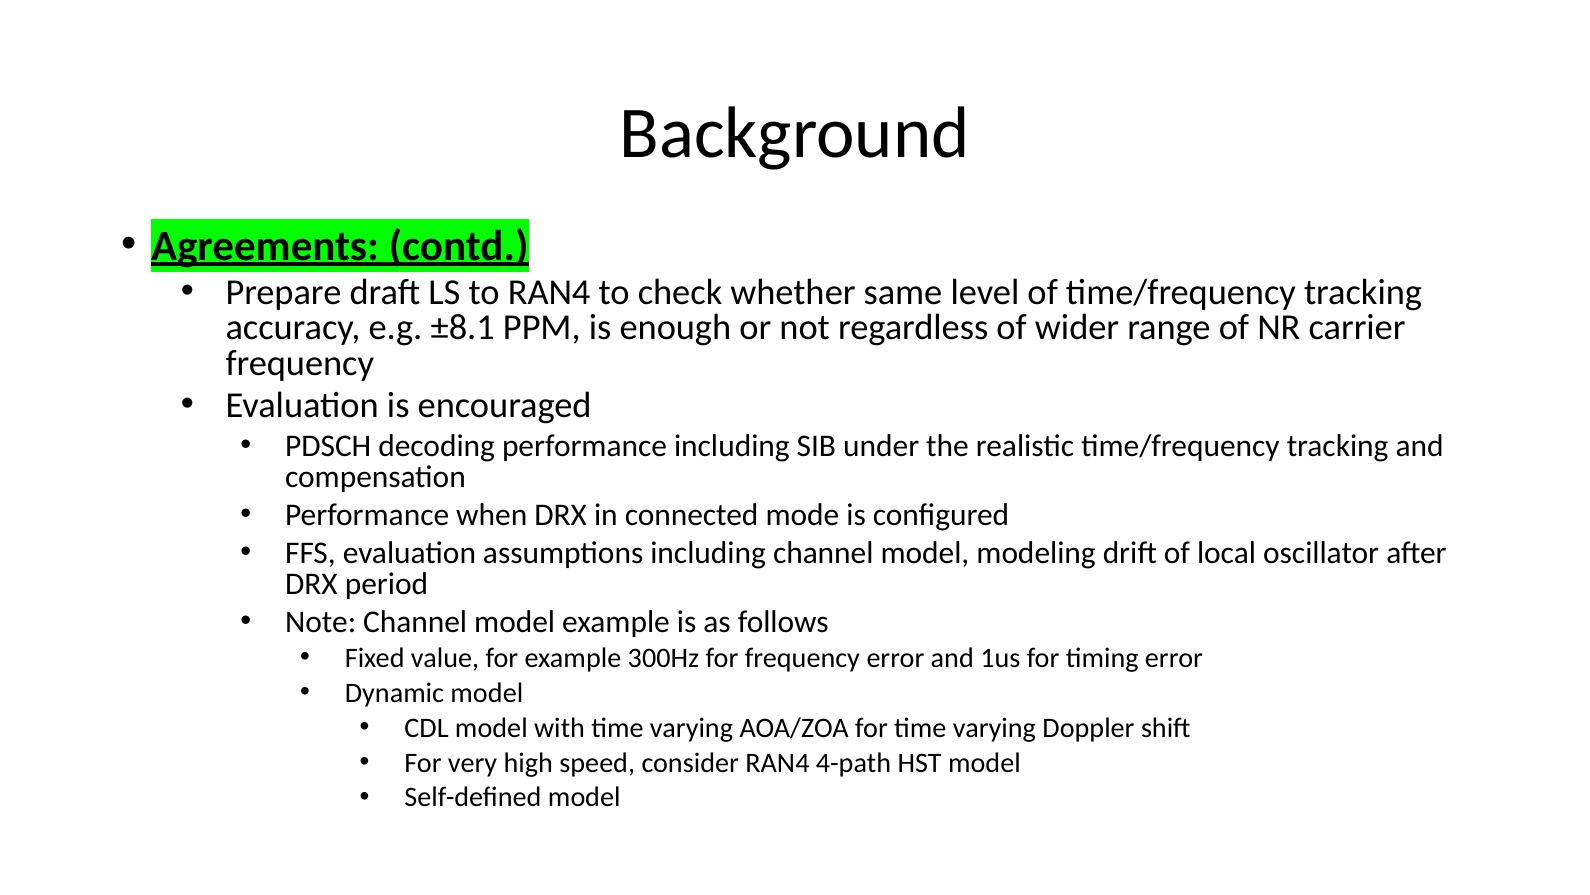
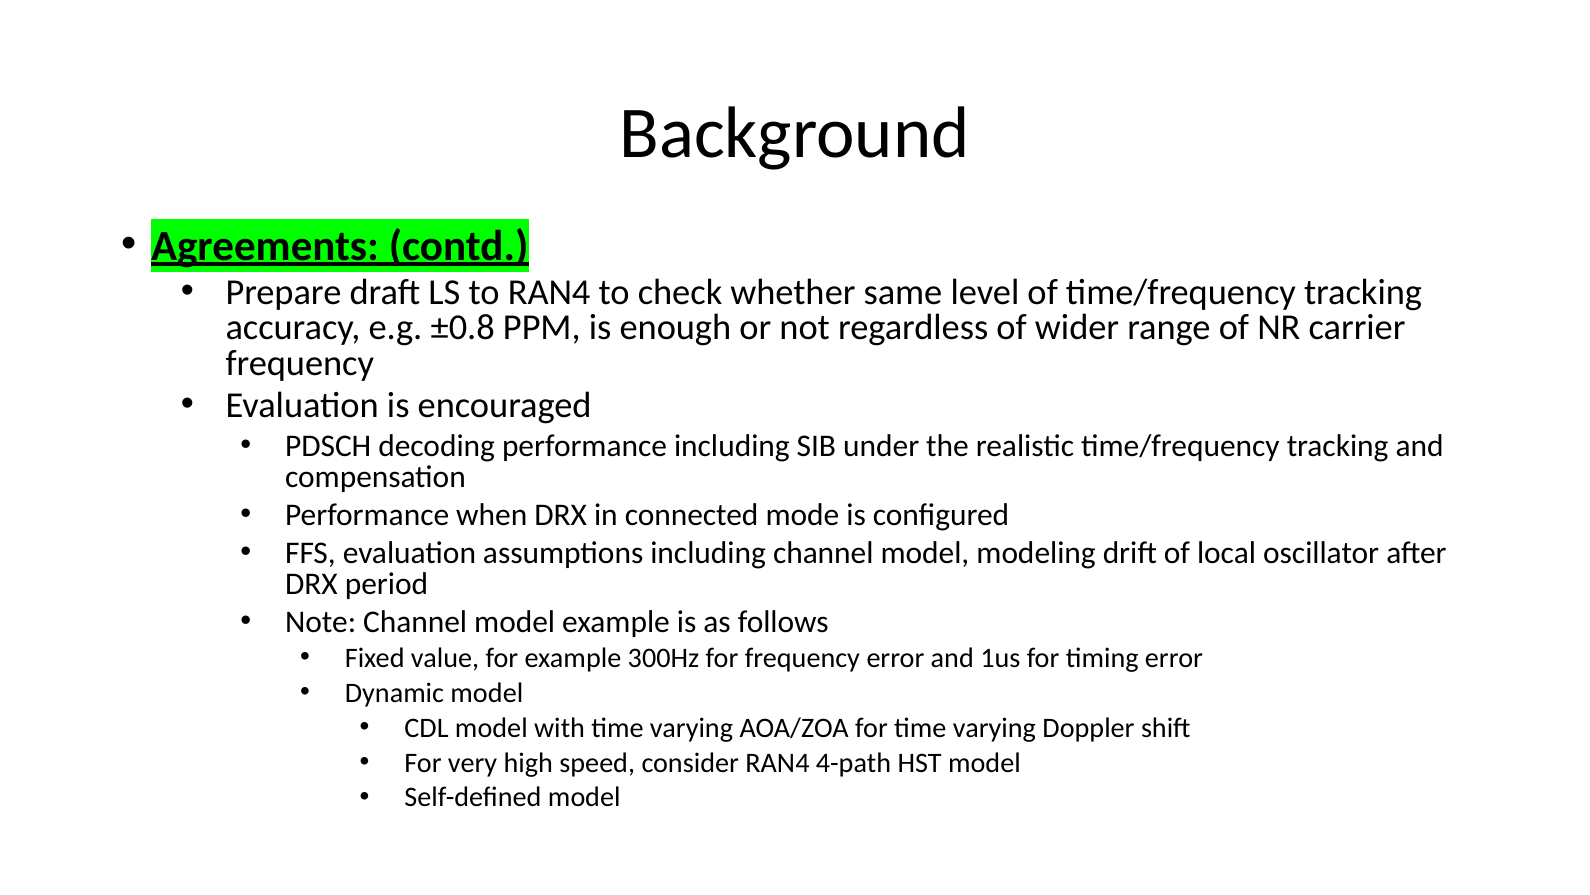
±8.1: ±8.1 -> ±0.8 (463, 327)
